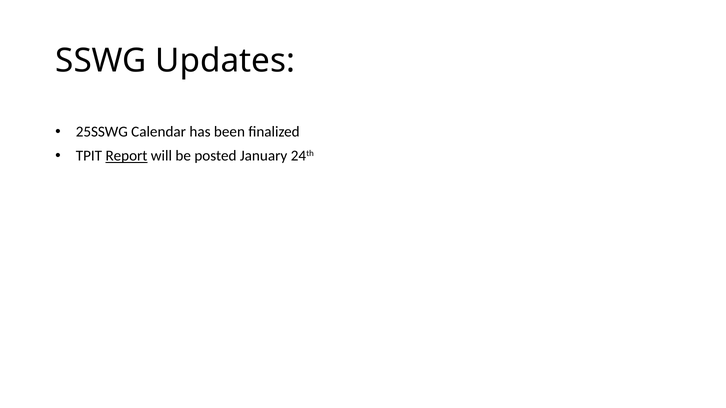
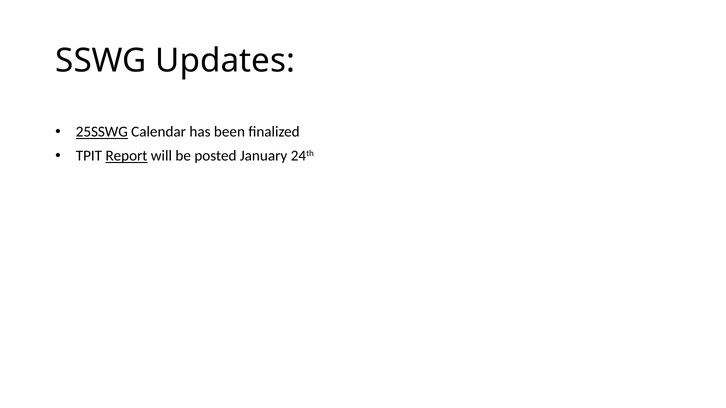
25SSWG underline: none -> present (102, 132)
